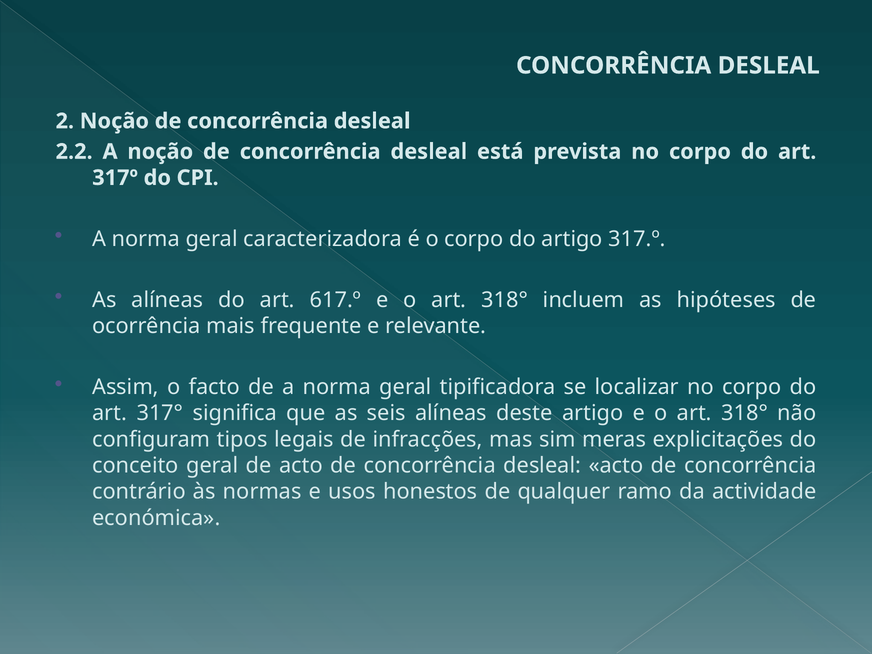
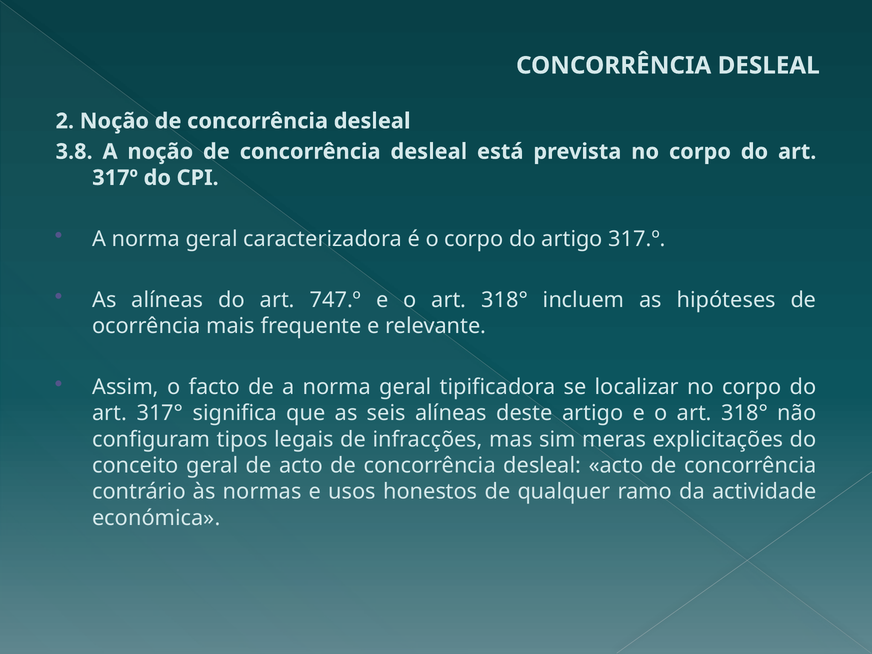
2.2: 2.2 -> 3.8 (74, 152)
617.º: 617.º -> 747.º (335, 300)
